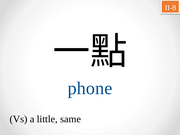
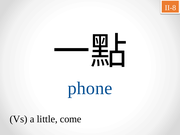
same: same -> come (71, 119)
